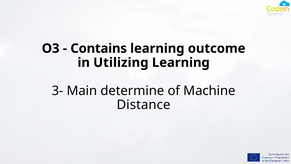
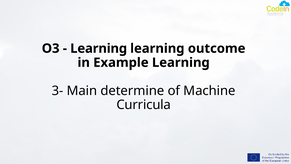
Contains: Contains -> Learning (99, 48)
Utilizing: Utilizing -> Example (121, 62)
Distance: Distance -> Curricula (144, 105)
